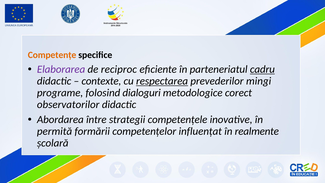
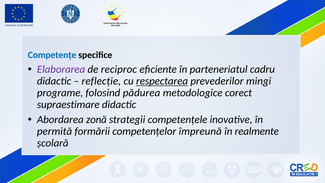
Competențe colour: orange -> blue (52, 55)
cadru underline: present -> none (262, 69)
contexte: contexte -> reflecție (101, 81)
dialoguri: dialoguri -> pădurea (142, 93)
observatorilor: observatorilor -> supraestimare (68, 104)
între: între -> zonă (96, 120)
influențat: influențat -> împreună (200, 131)
